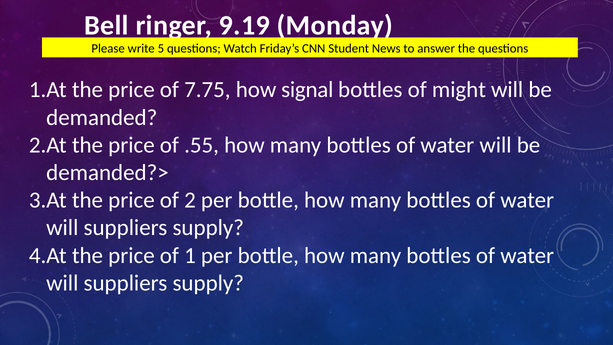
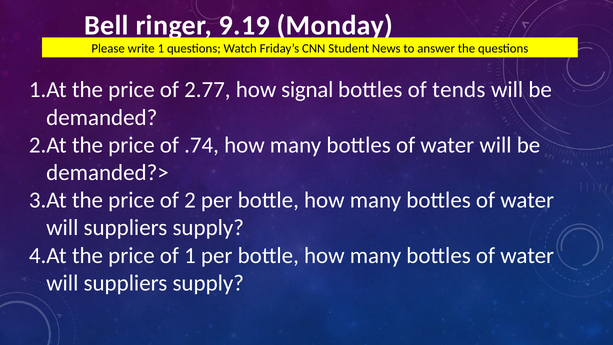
write 5: 5 -> 1 (161, 48)
7.75: 7.75 -> 2.77 (207, 90)
might: might -> tends (459, 90)
.55: .55 -> .74 (202, 145)
